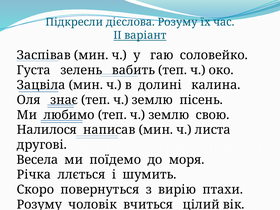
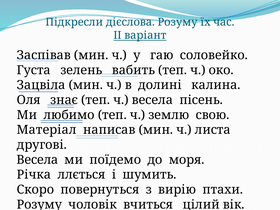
знає теп ч землю: землю -> весела (152, 100)
Налилося: Налилося -> Матеріал (47, 130)
